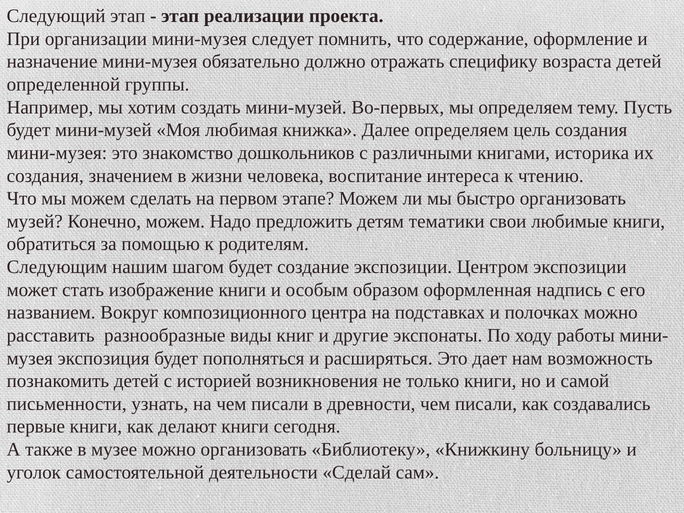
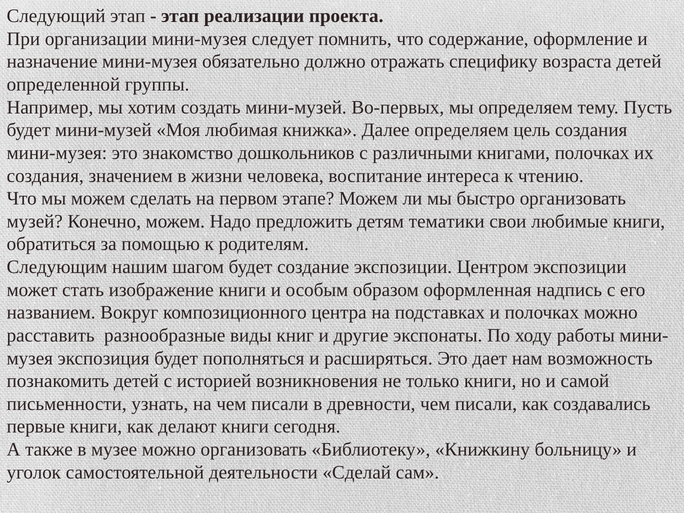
книгами историка: историка -> полочках (592, 153)
